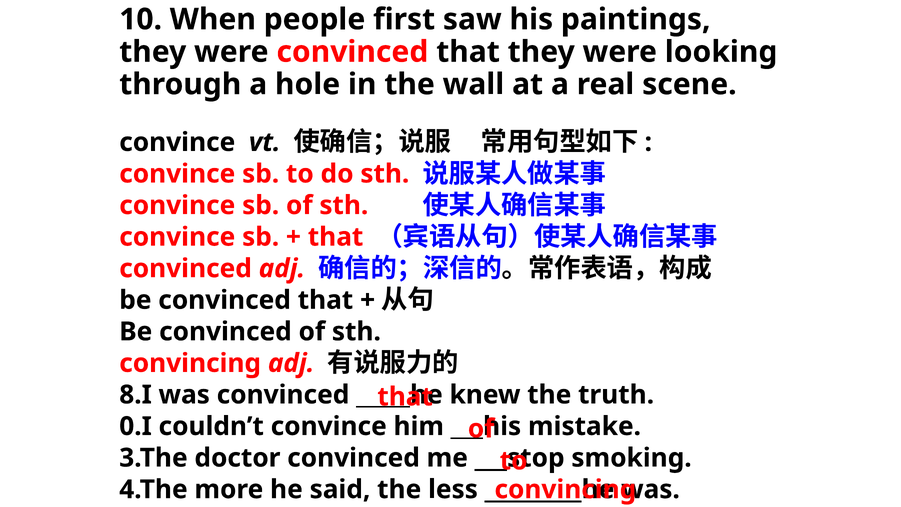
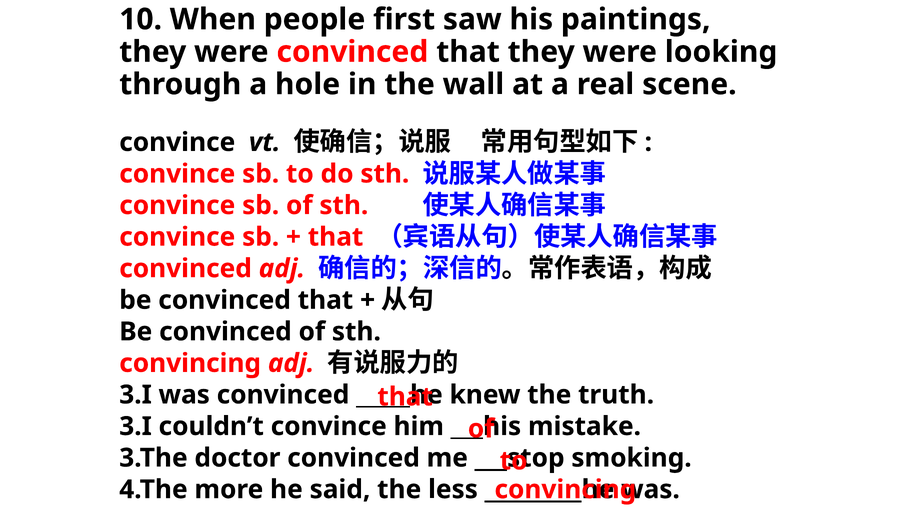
8.I: 8.I -> 3.I (136, 395)
0.I: 0.I -> 3.I (136, 426)
